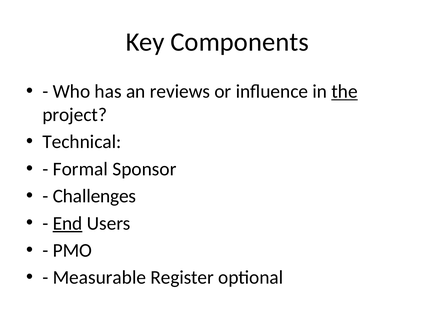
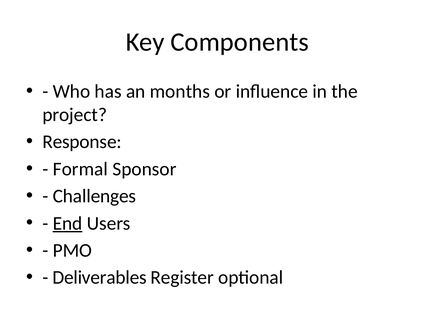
reviews: reviews -> months (180, 91)
the underline: present -> none (345, 91)
Technical: Technical -> Response (82, 142)
Measurable: Measurable -> Deliverables (100, 277)
